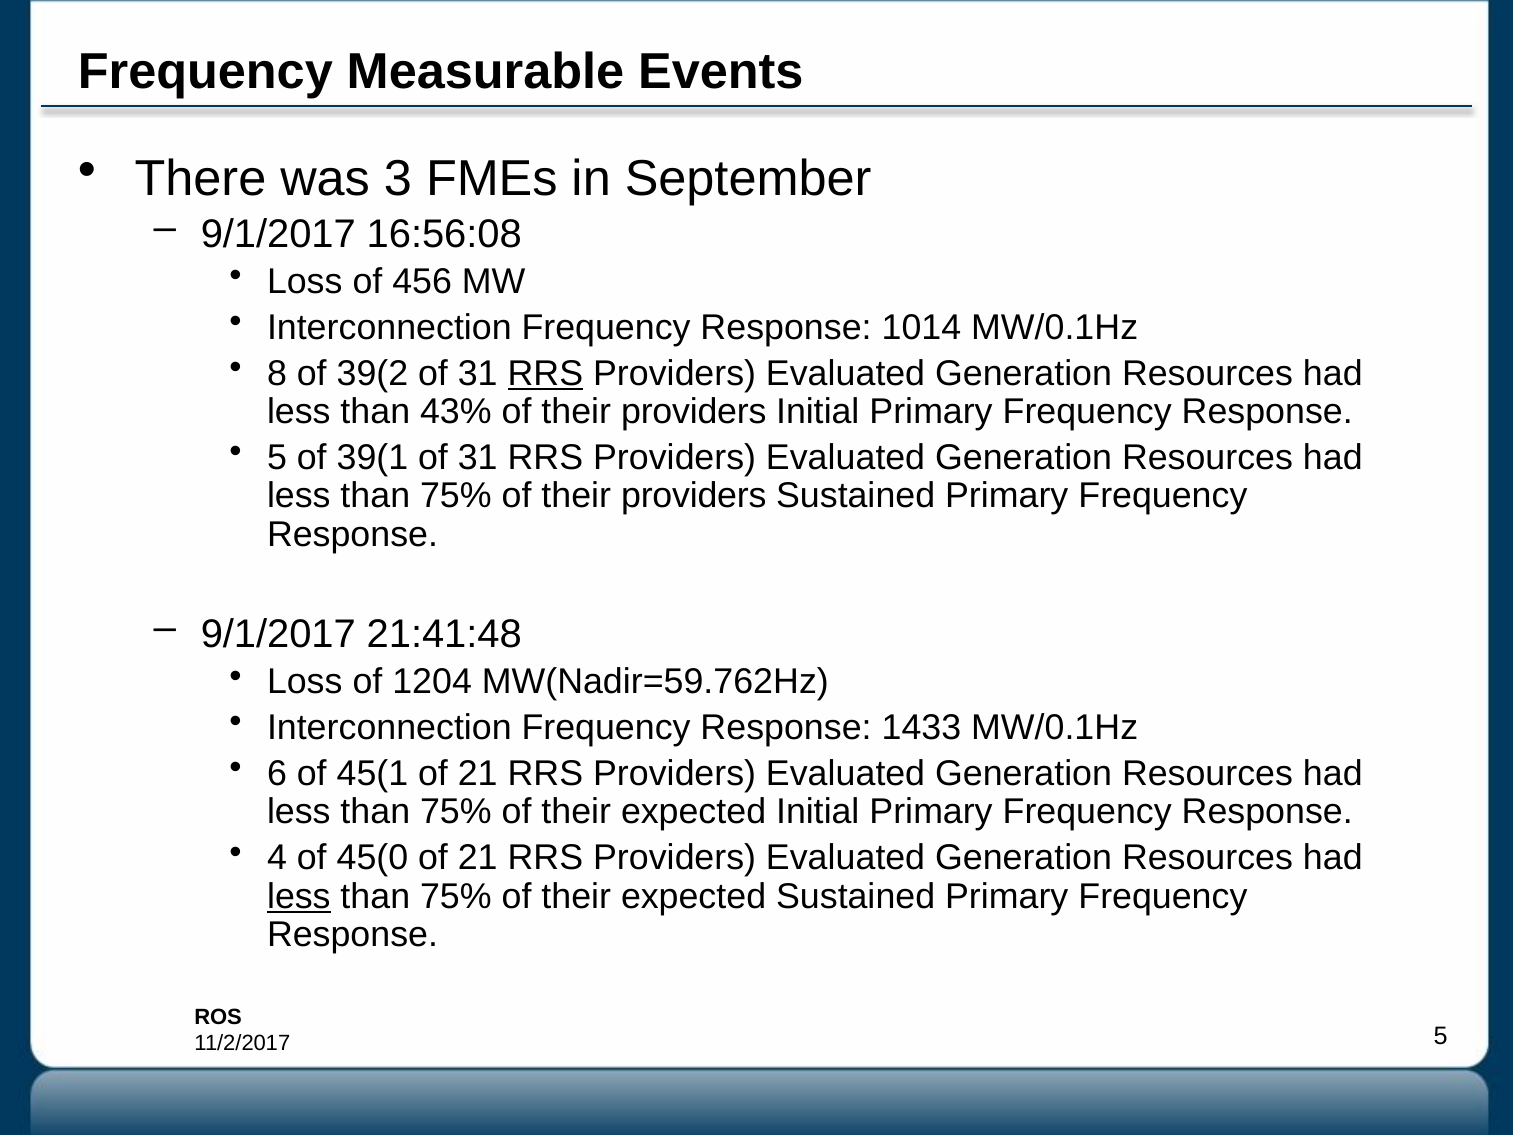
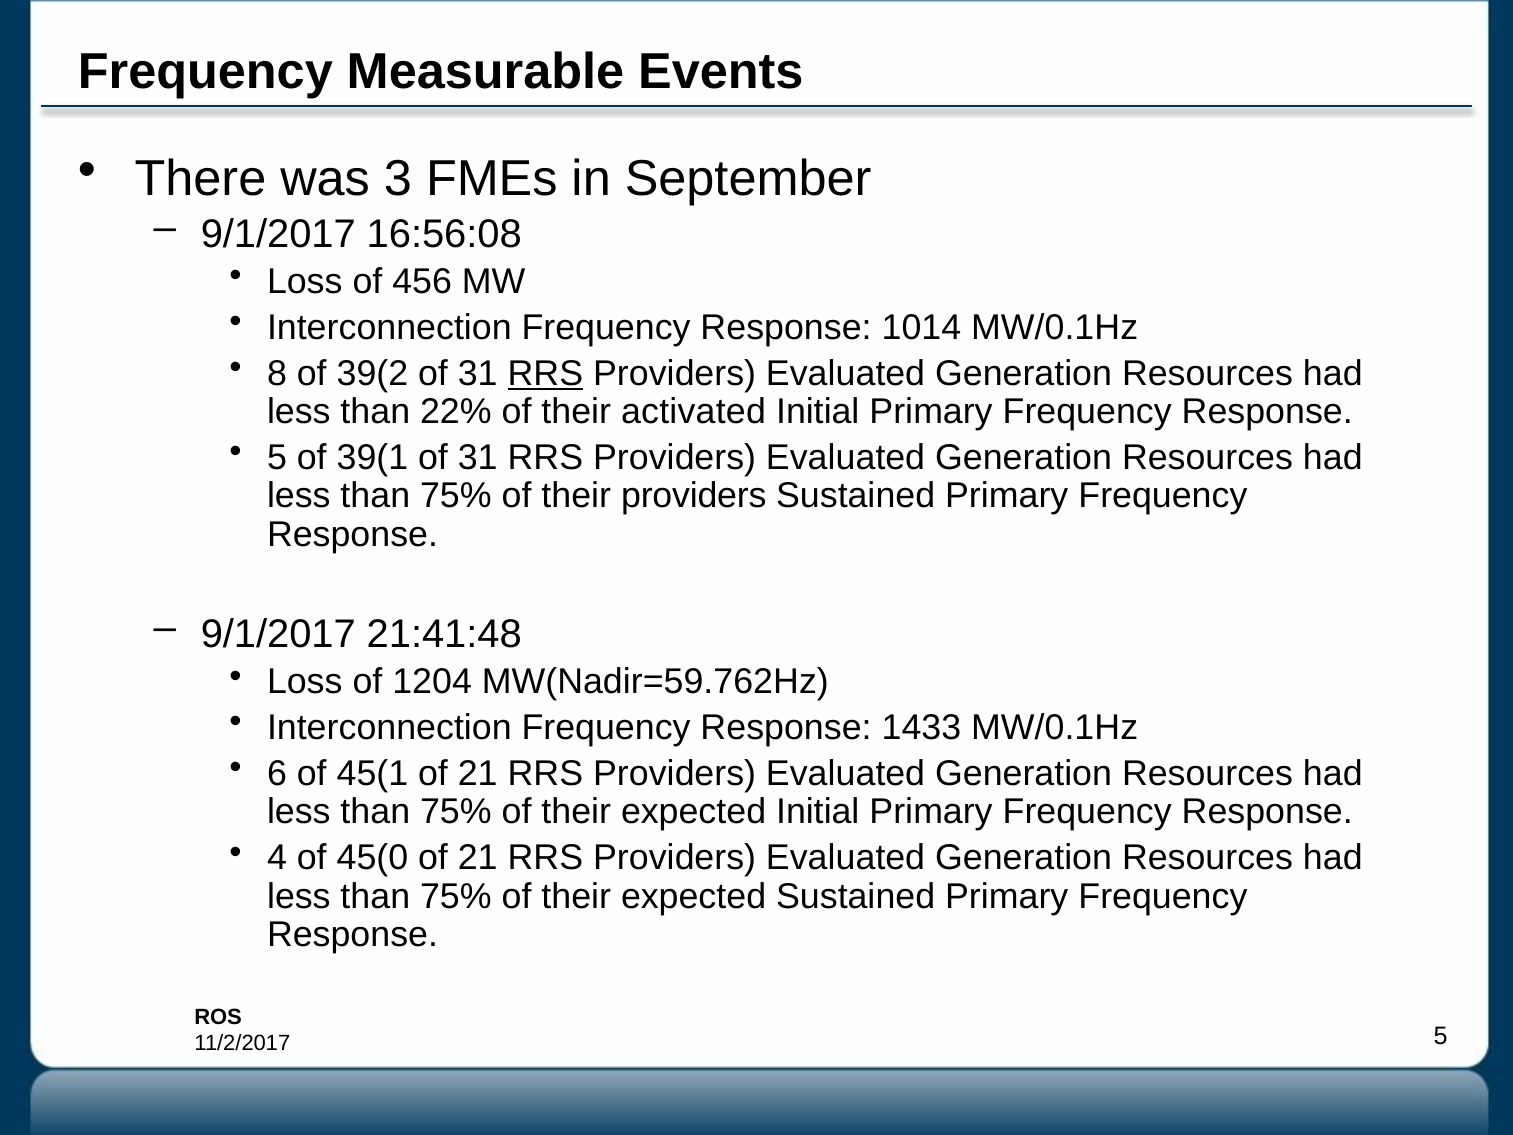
43%: 43% -> 22% (456, 412)
providers: providers -> activated (694, 412)
less underline: present -> none (299, 896)
